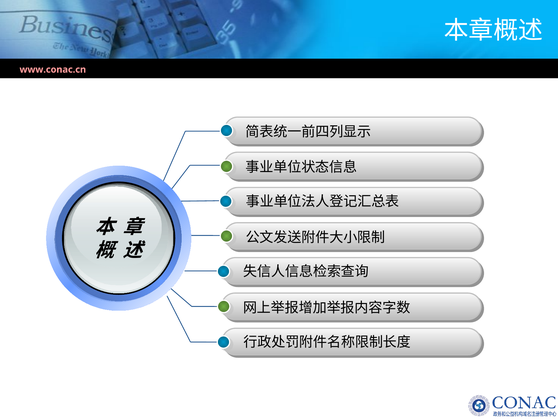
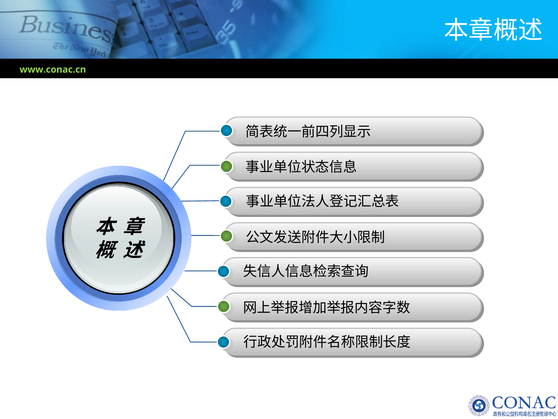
www.conac.cn colour: pink -> light green (53, 69)
